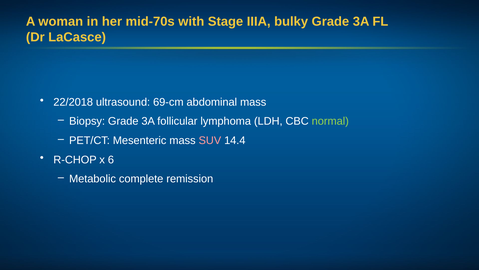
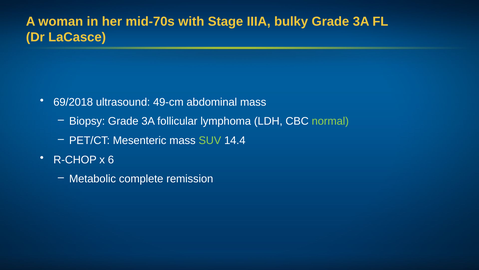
22/2018: 22/2018 -> 69/2018 (73, 102)
69-cm: 69-cm -> 49-cm (168, 102)
SUV colour: pink -> light green (210, 140)
